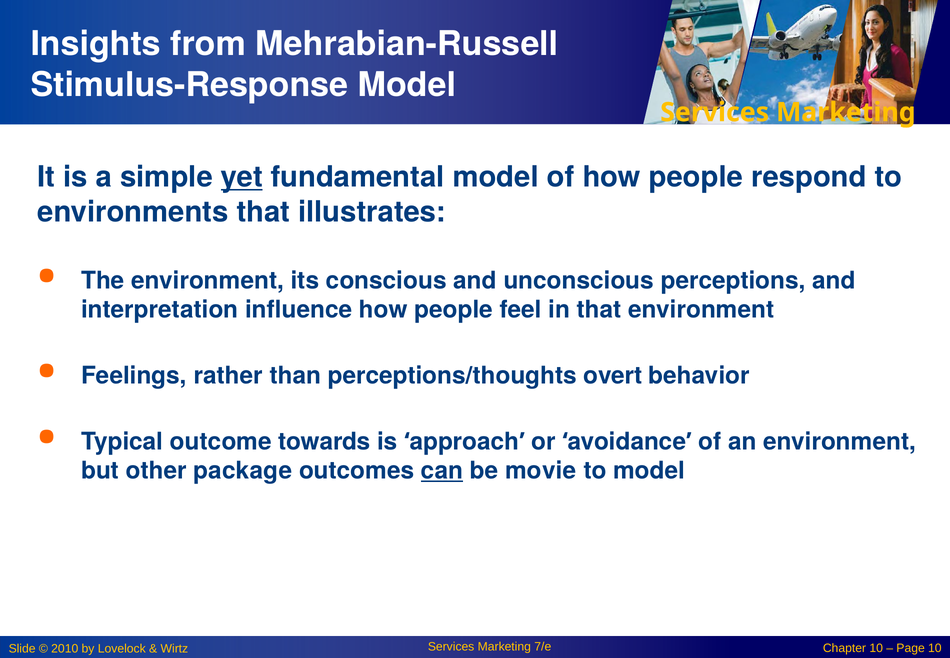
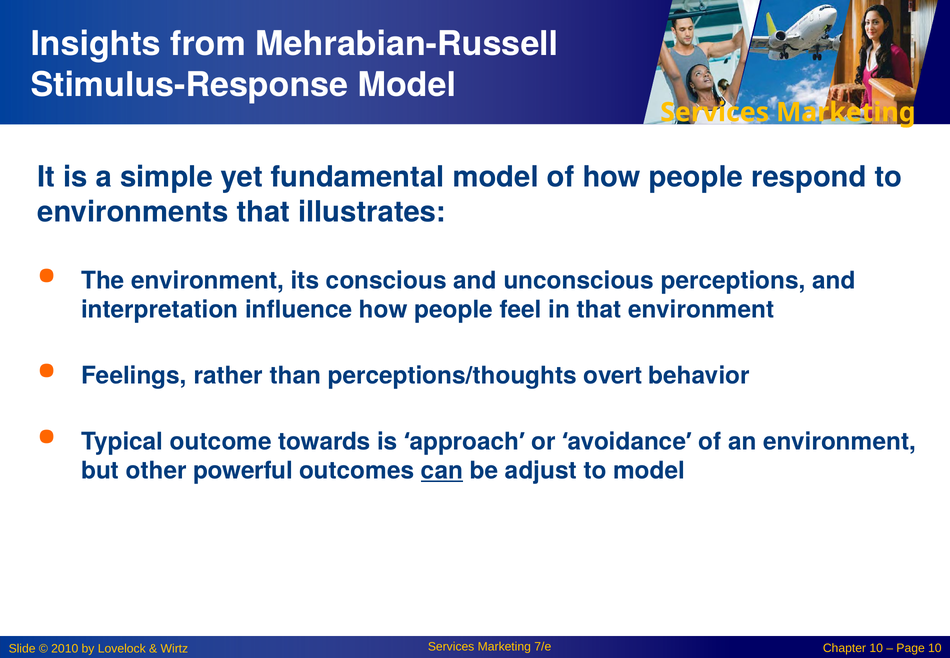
yet underline: present -> none (242, 177)
package: package -> powerful (243, 471)
movie: movie -> adjust (541, 471)
